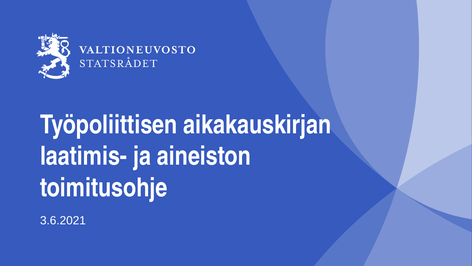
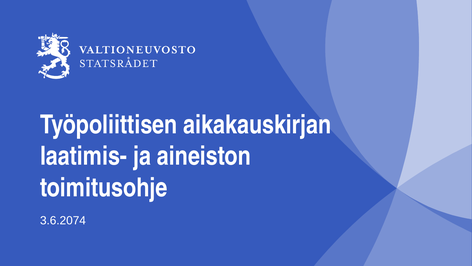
3.6.2021: 3.6.2021 -> 3.6.2074 (63, 220)
